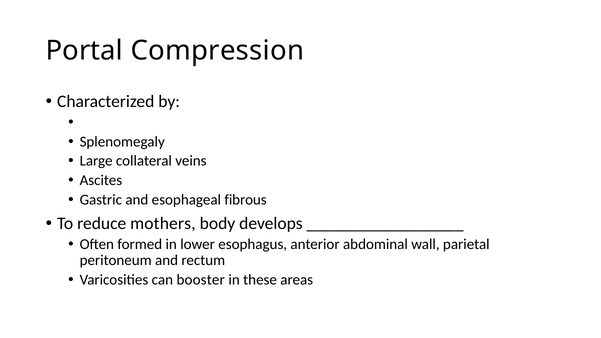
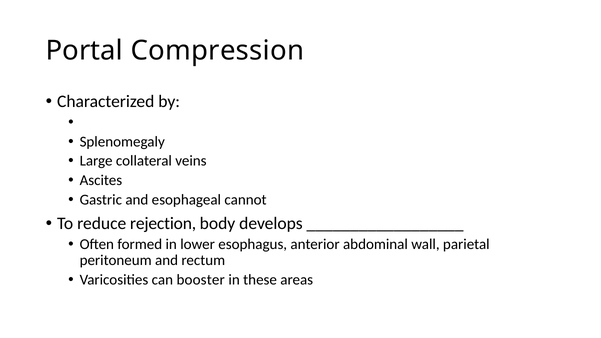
fibrous: fibrous -> cannot (245, 200)
mothers: mothers -> rejection (163, 224)
